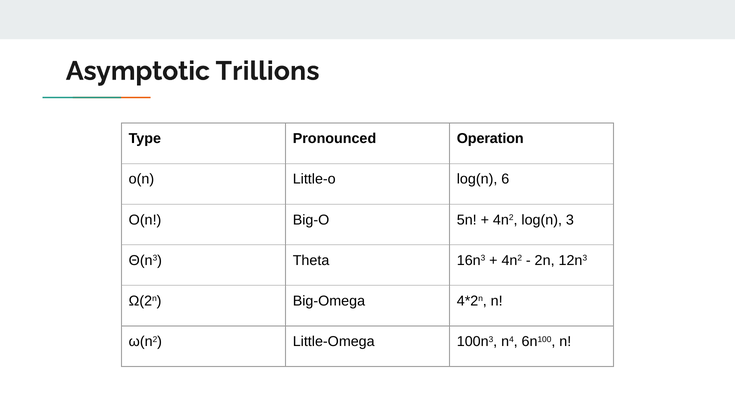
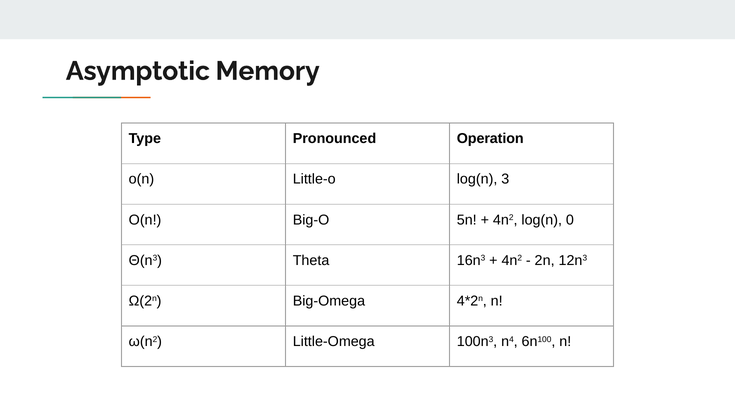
Trillions: Trillions -> Memory (268, 71)
6: 6 -> 3 (505, 179)
3: 3 -> 0 (570, 220)
